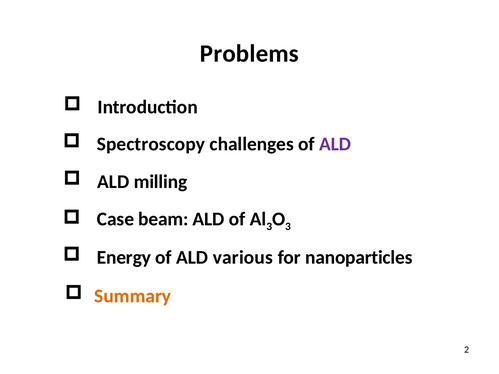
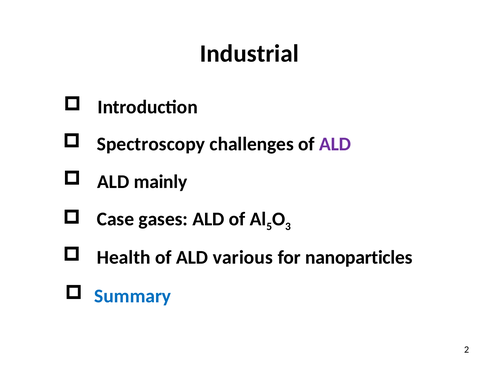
Problems: Problems -> Industrial (249, 54)
milling: milling -> mainly (161, 182)
beam: beam -> gases (163, 219)
3: 3 -> 5 (269, 227)
Energy: Energy -> Health (124, 258)
Summary colour: orange -> blue (133, 296)
